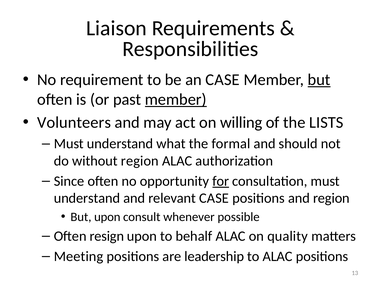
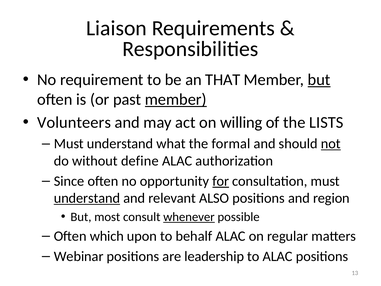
an CASE: CASE -> THAT (223, 80)
not underline: none -> present (331, 144)
without region: region -> define (140, 161)
understand underline: none -> present (87, 198)
relevant CASE: CASE -> ALSO (214, 198)
But upon: upon -> most (107, 217)
whenever underline: none -> present (189, 217)
resign: resign -> which (107, 236)
quality: quality -> regular (288, 236)
Meeting: Meeting -> Webinar (79, 256)
